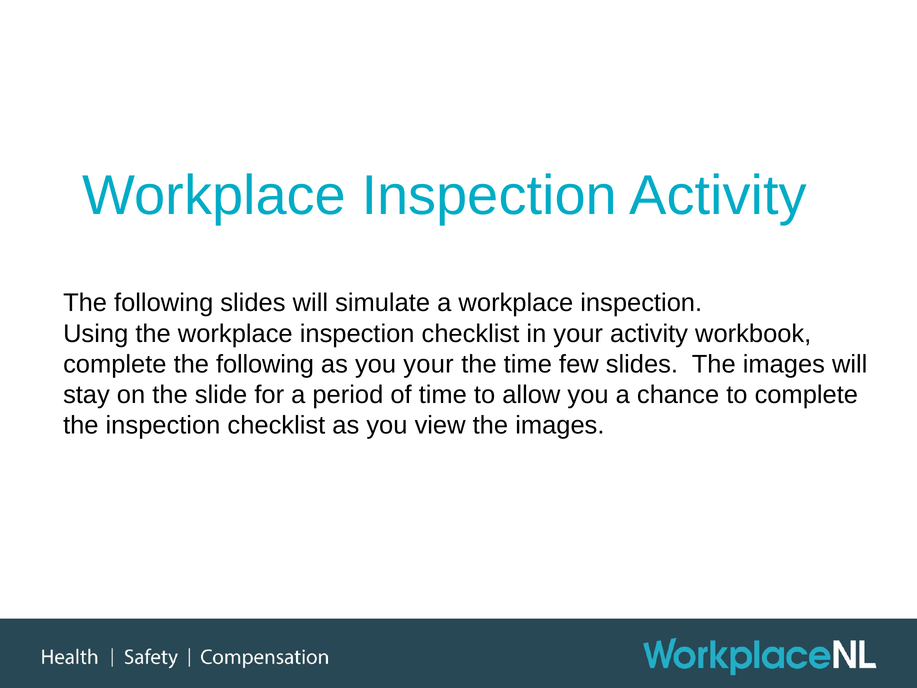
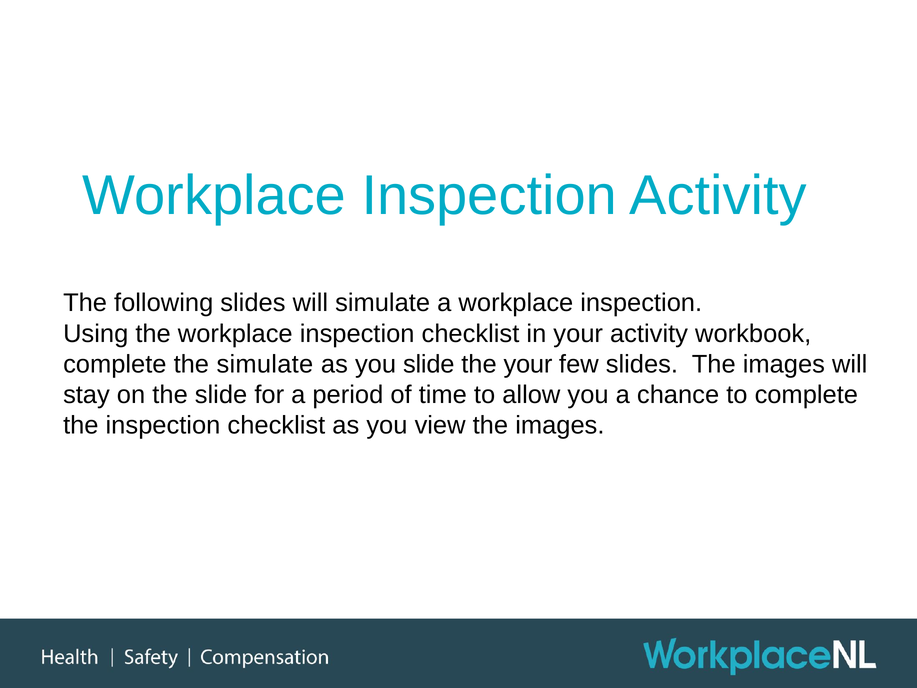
complete the following: following -> simulate (265, 364)
you your: your -> slide (429, 364)
the time: time -> your (528, 364)
